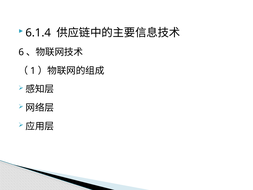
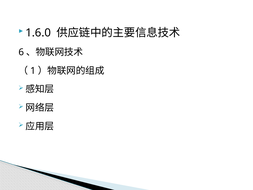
6.1.4: 6.1.4 -> 1.6.0 (38, 33)
